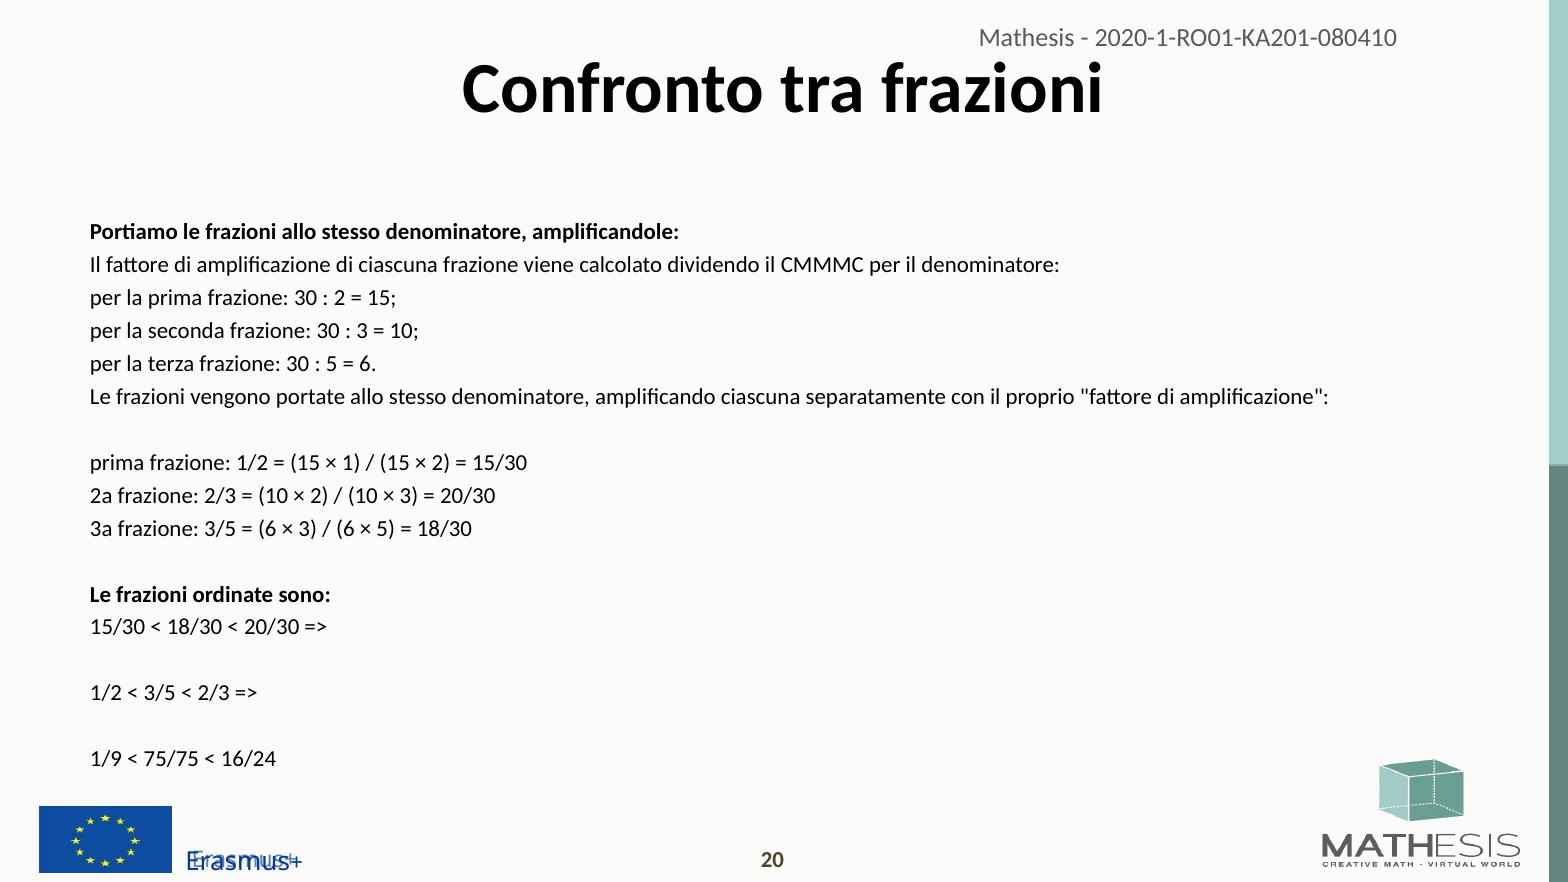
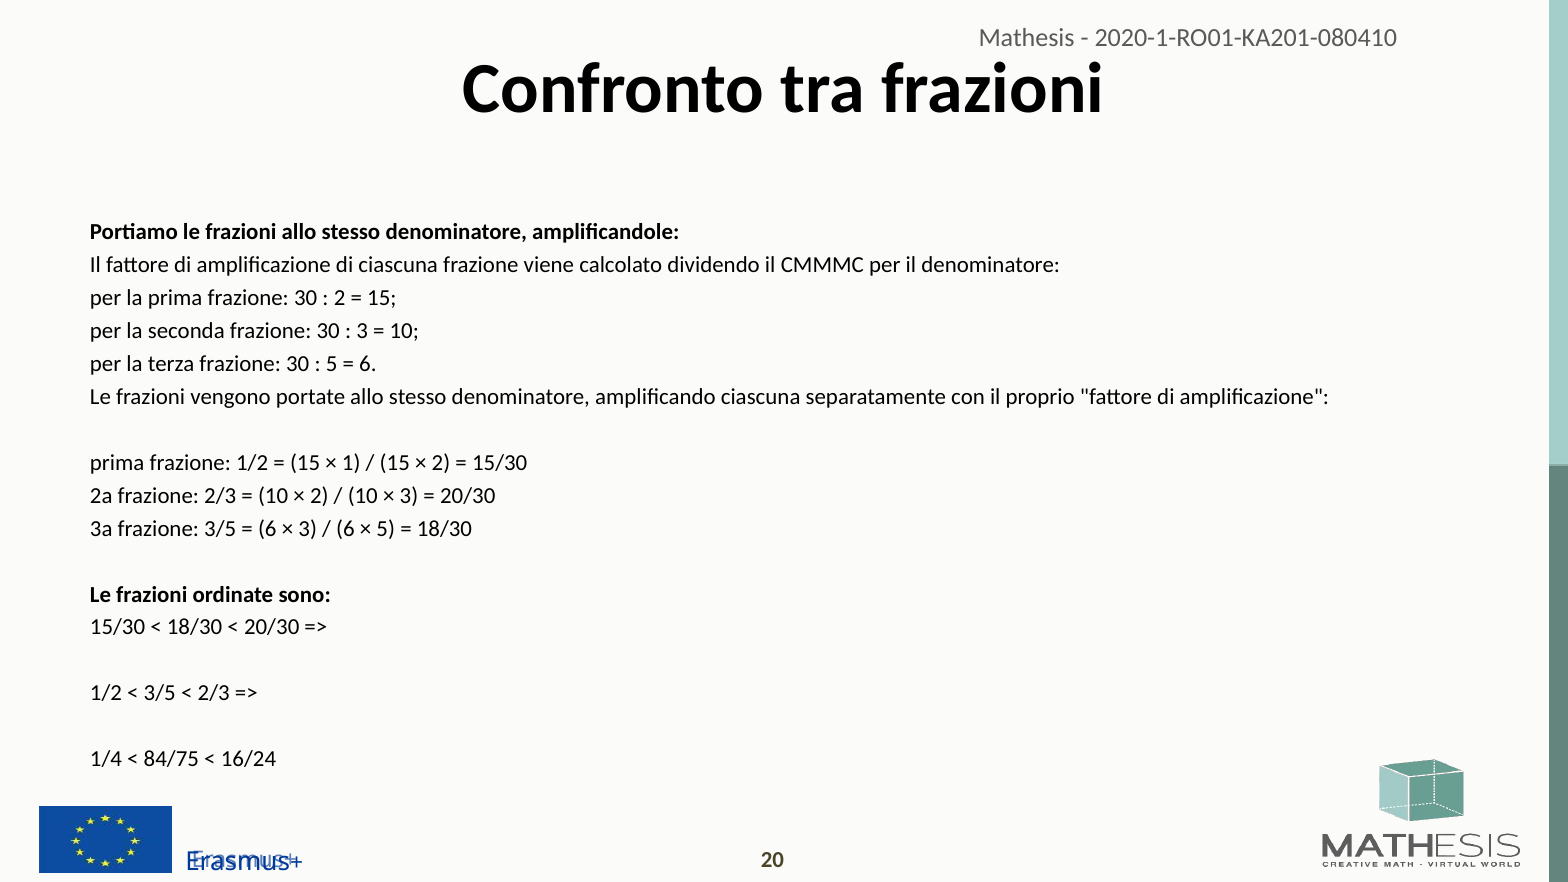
1/9: 1/9 -> 1/4 (106, 759)
75/75: 75/75 -> 84/75 (171, 759)
